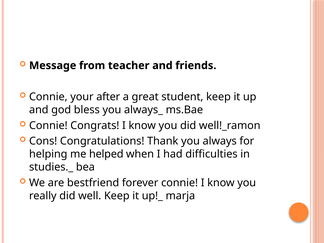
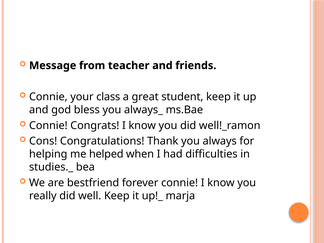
after: after -> class (108, 97)
